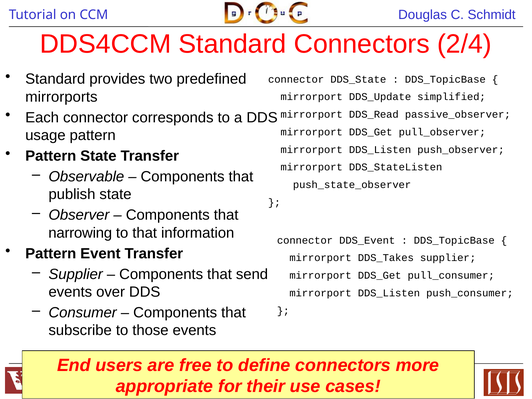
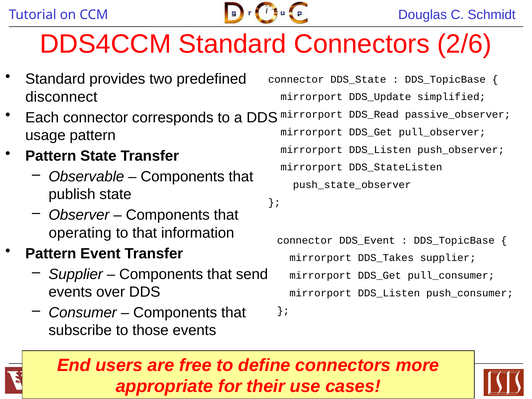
2/4: 2/4 -> 2/6 (464, 44)
mirrorports: mirrorports -> disconnect (61, 97)
narrowing: narrowing -> operating (80, 233)
